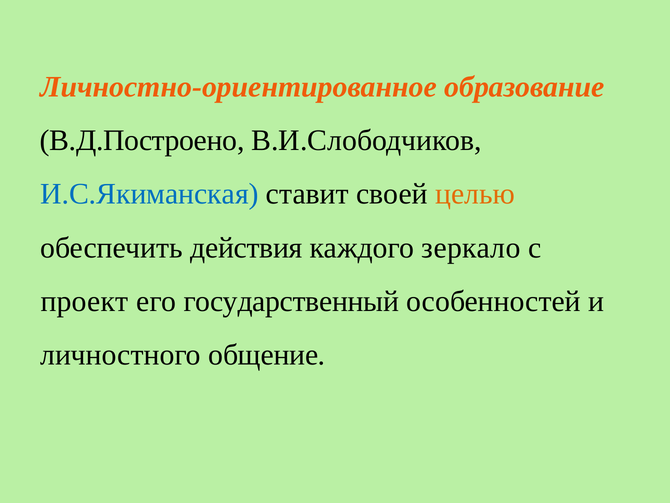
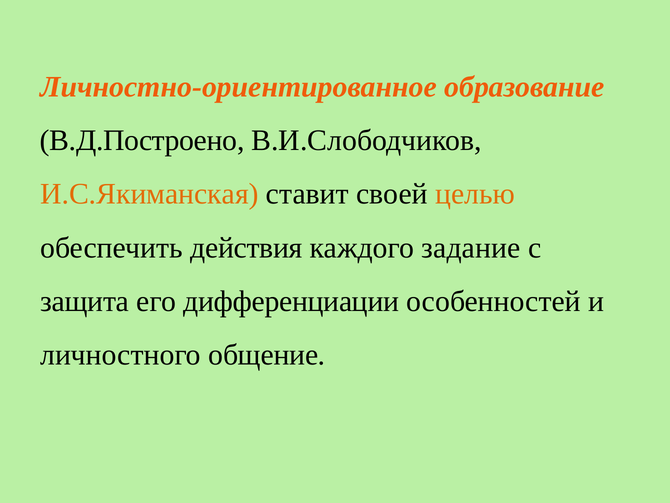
И.С.Якиманская colour: blue -> orange (149, 194)
зеркало: зеркало -> задание (471, 247)
проект: проект -> защита (85, 301)
государственный: государственный -> дифференциации (291, 301)
